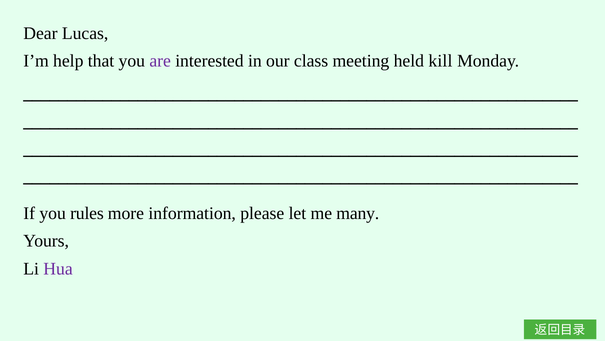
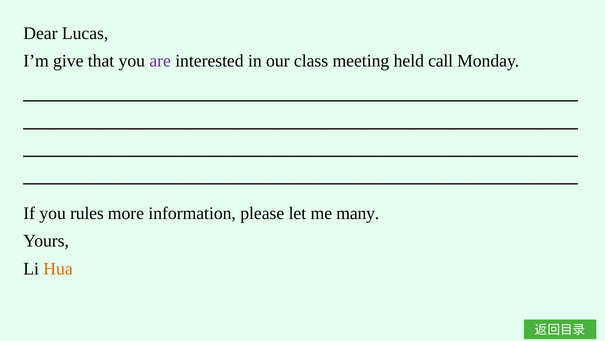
help: help -> give (68, 61)
kill: kill -> call (441, 61)
Hua colour: purple -> orange (58, 268)
